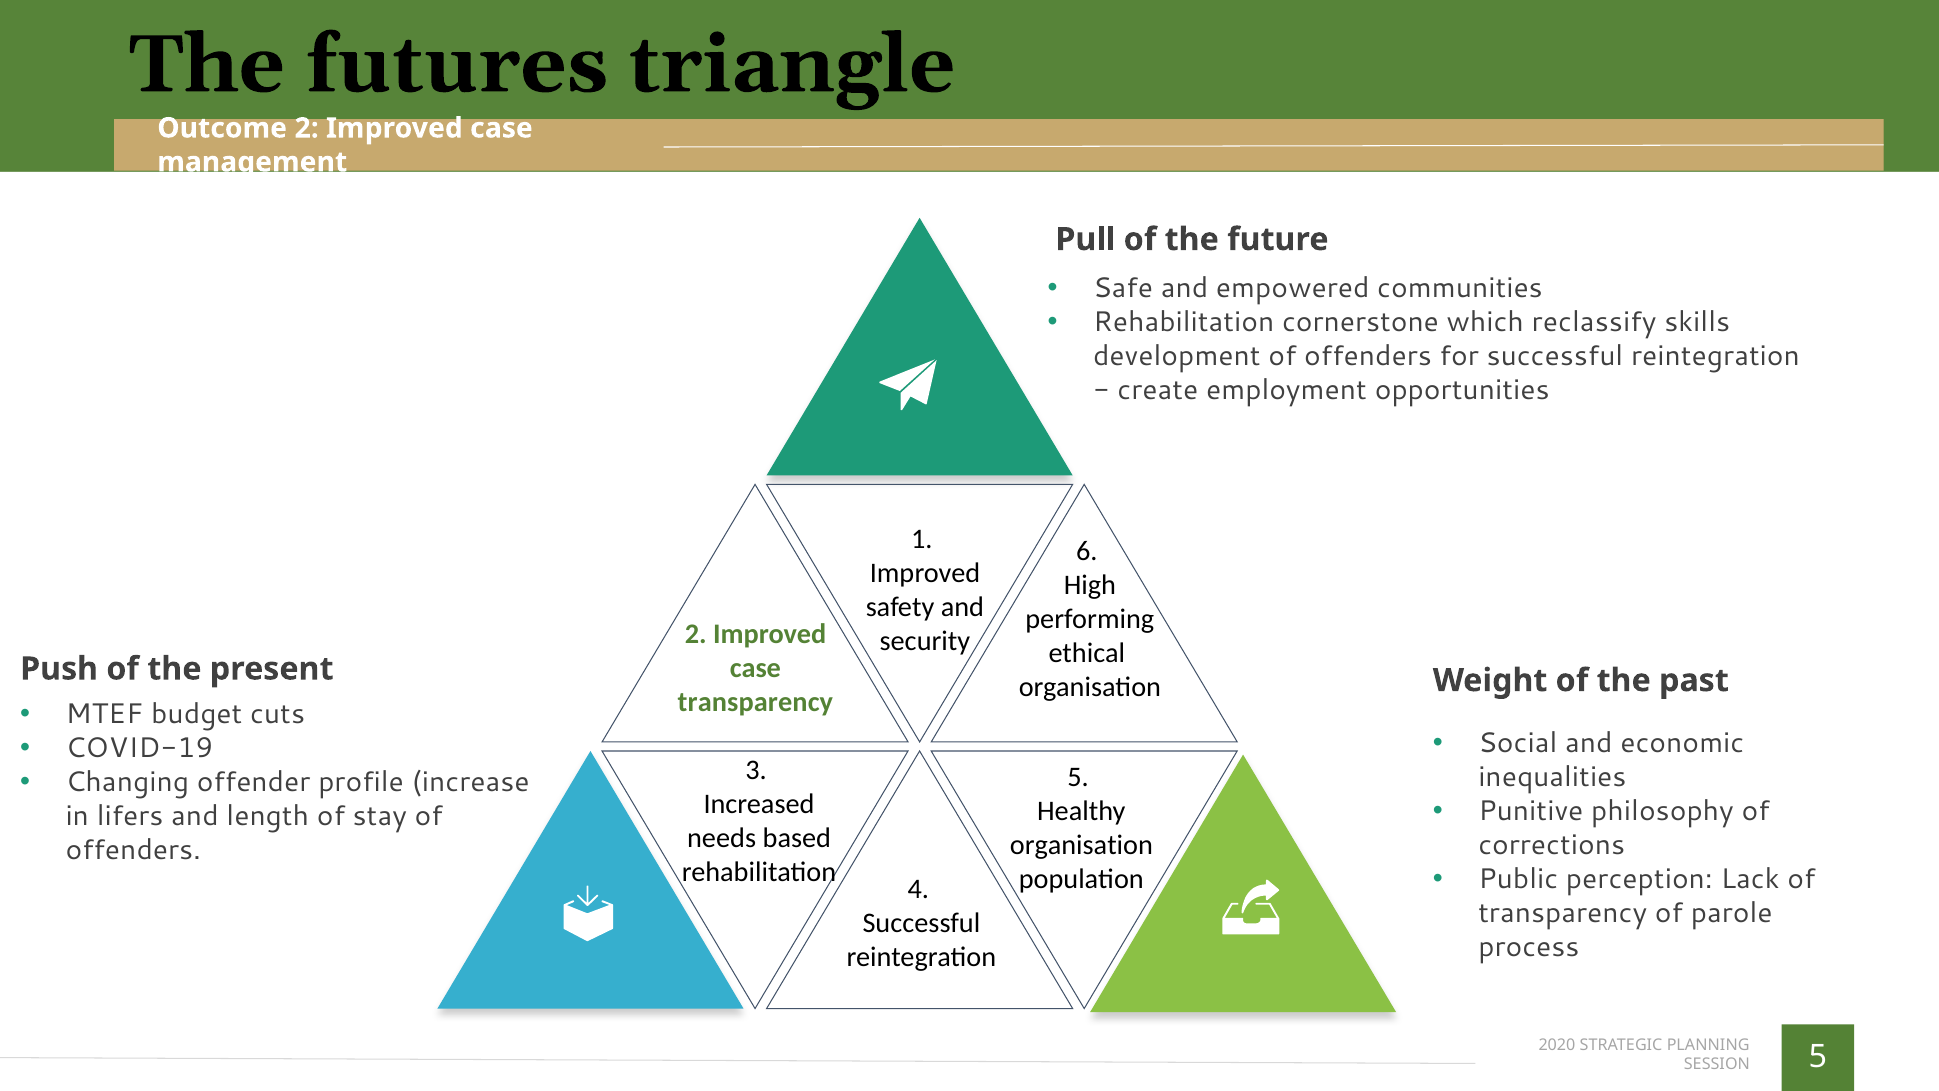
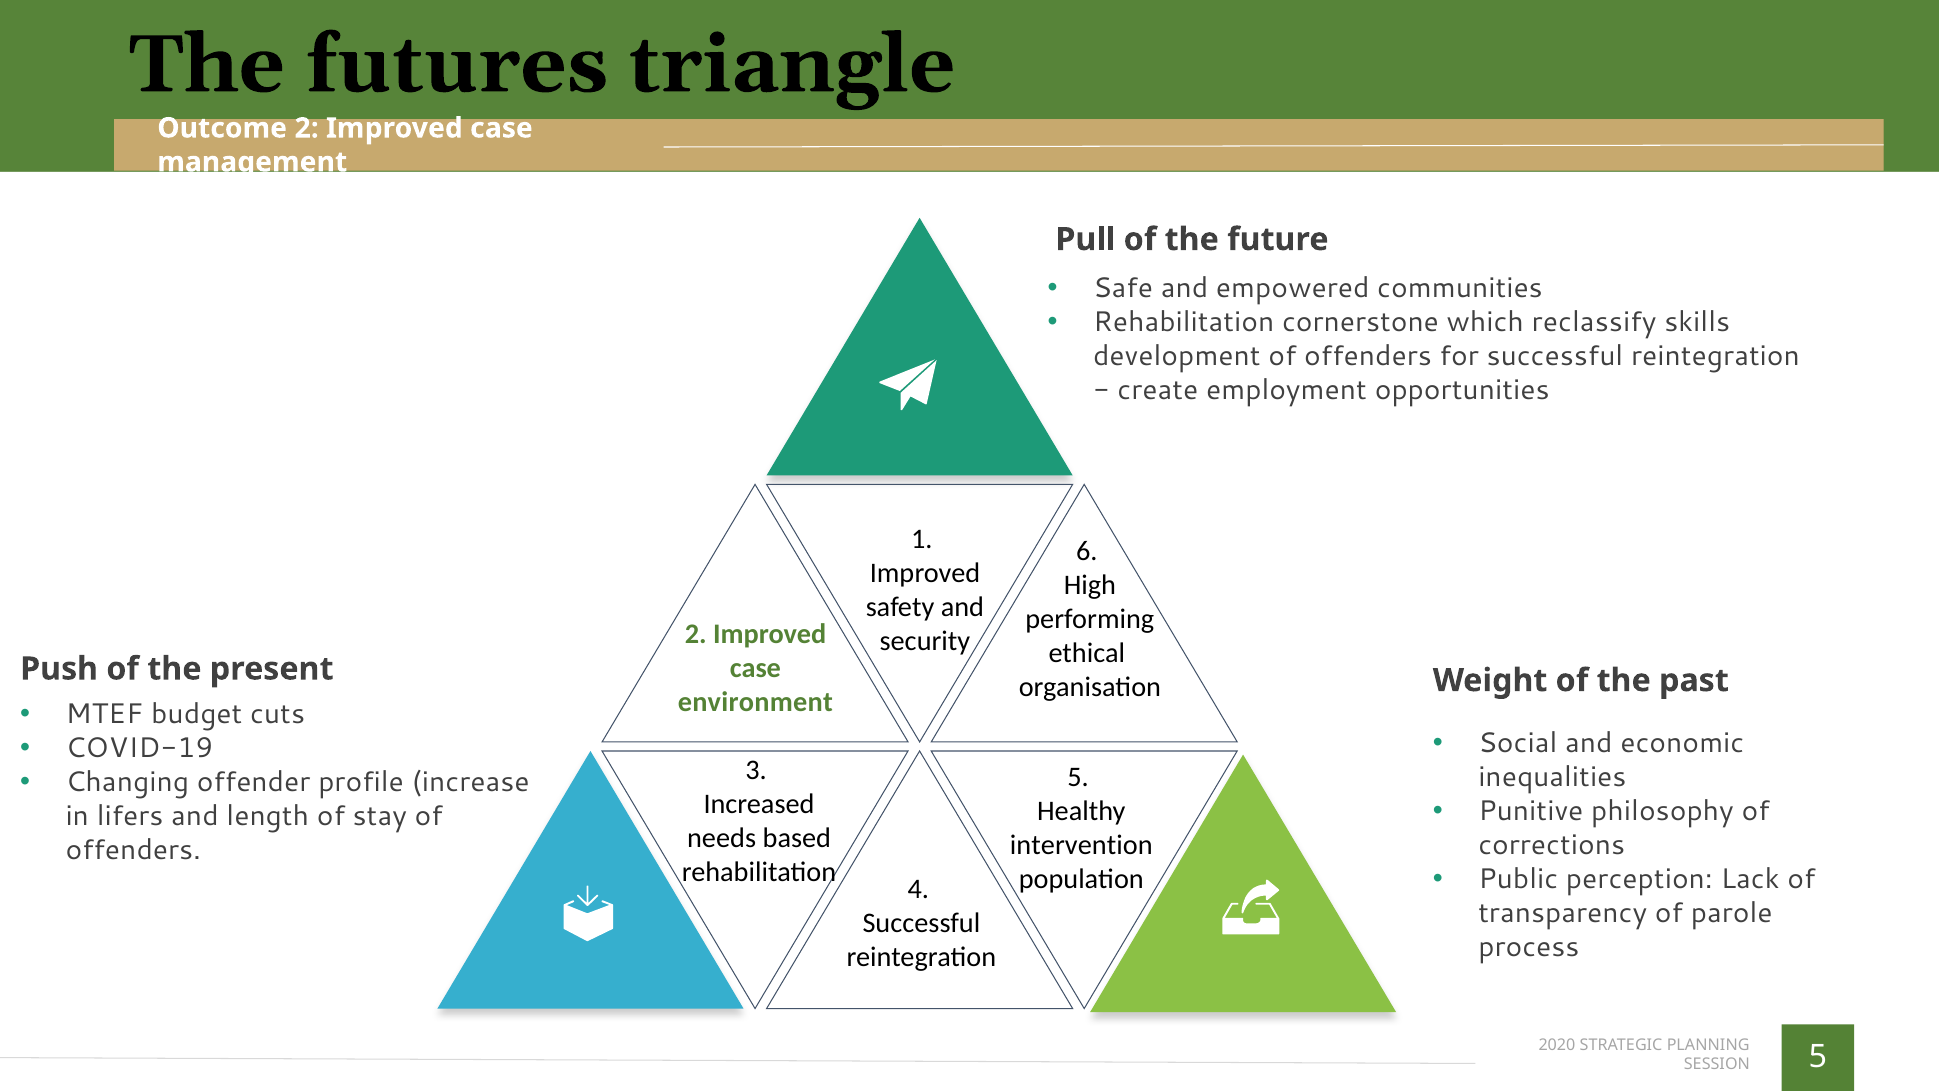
transparency: transparency -> environment (755, 702)
organisation: organisation -> intervention (1081, 845)
